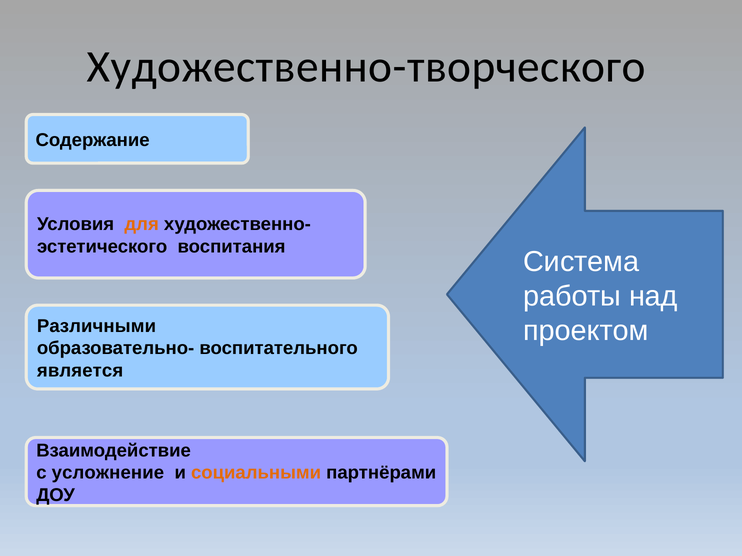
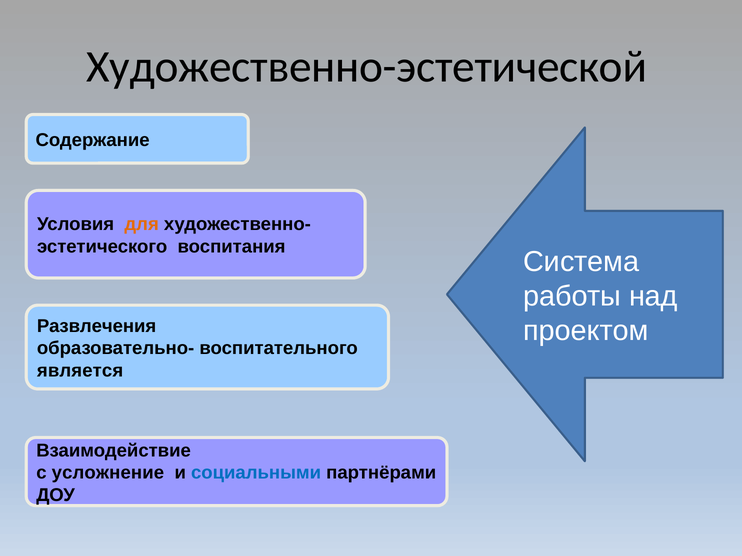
Художественно-творческого: Художественно-творческого -> Художественно-эстетической (367, 67)
Различными: Различными -> Развлечения (97, 326)
социальными colour: orange -> blue (256, 473)
